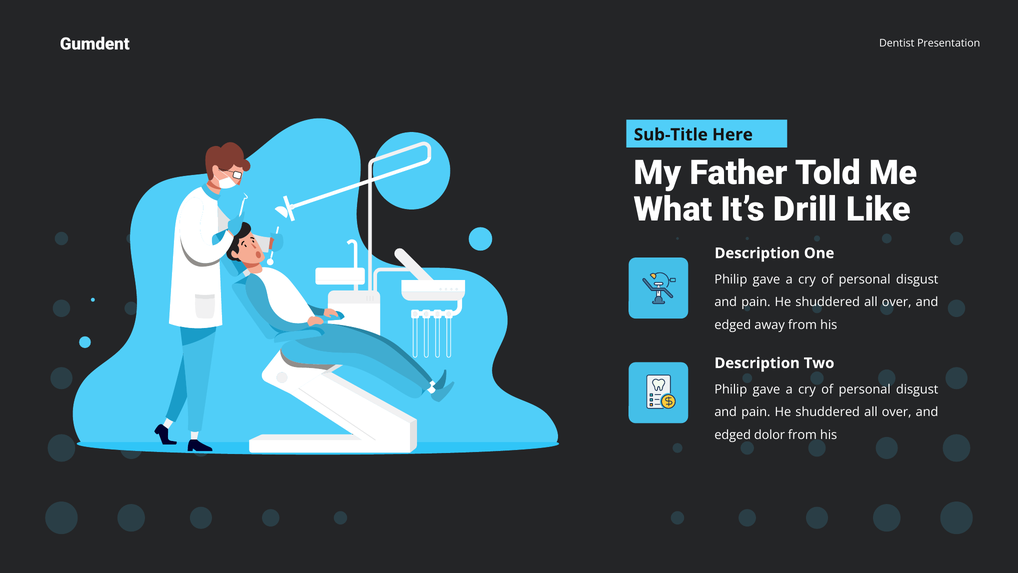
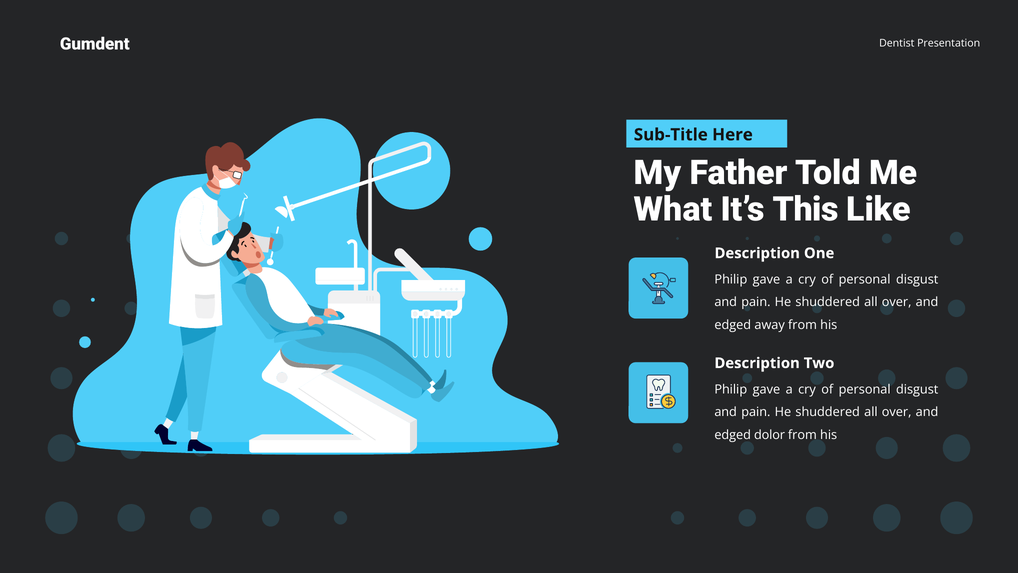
Drill: Drill -> This (806, 210)
